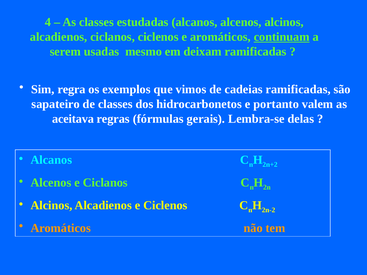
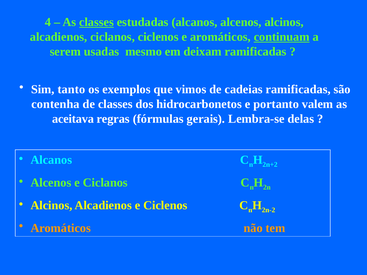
classes underline: none -> present (96, 22)
regra: regra -> tanto (71, 90)
sapateiro: sapateiro -> contenha (56, 104)
